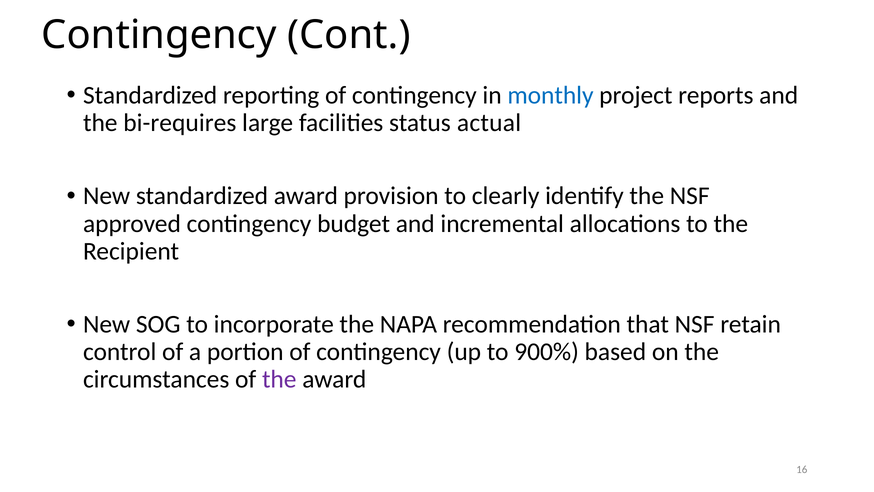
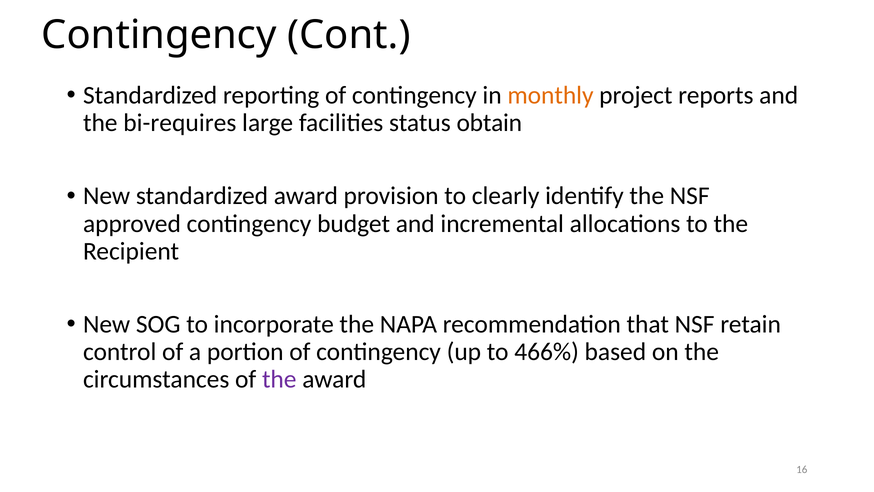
monthly colour: blue -> orange (550, 95)
actual: actual -> obtain (489, 123)
900%: 900% -> 466% (547, 352)
